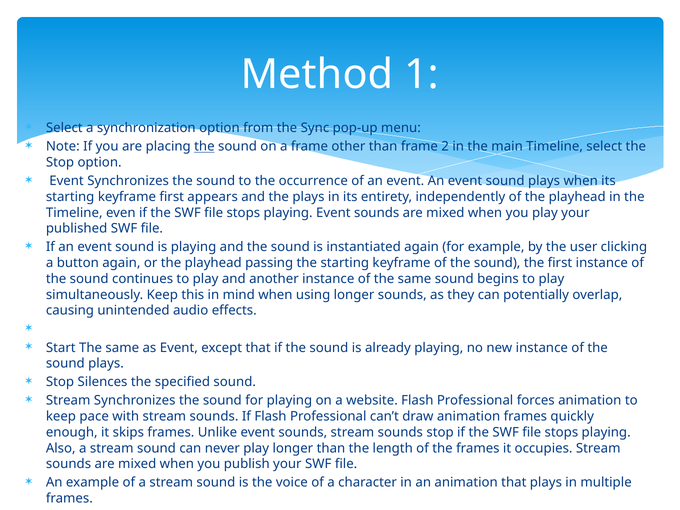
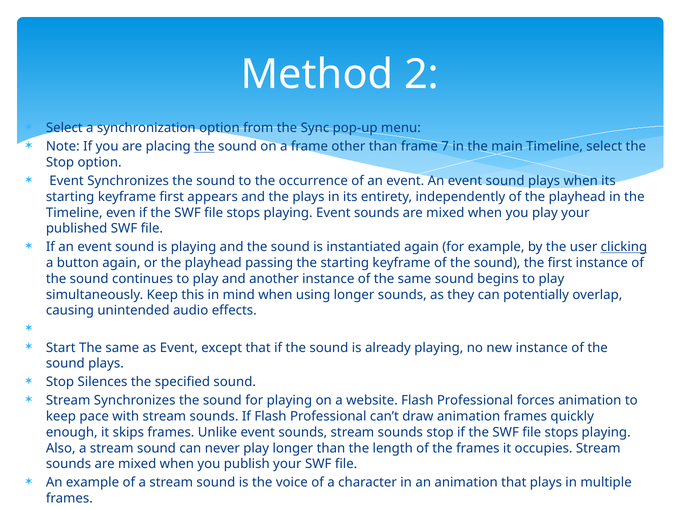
1: 1 -> 2 (421, 75)
2: 2 -> 7 (445, 147)
clicking underline: none -> present (624, 247)
